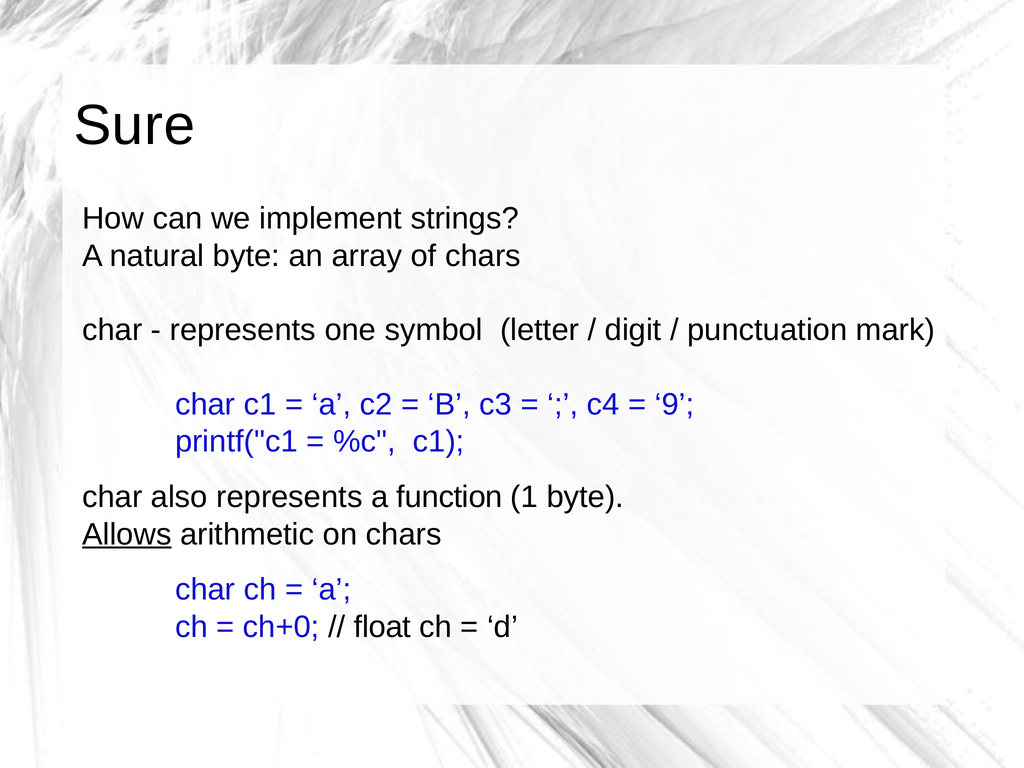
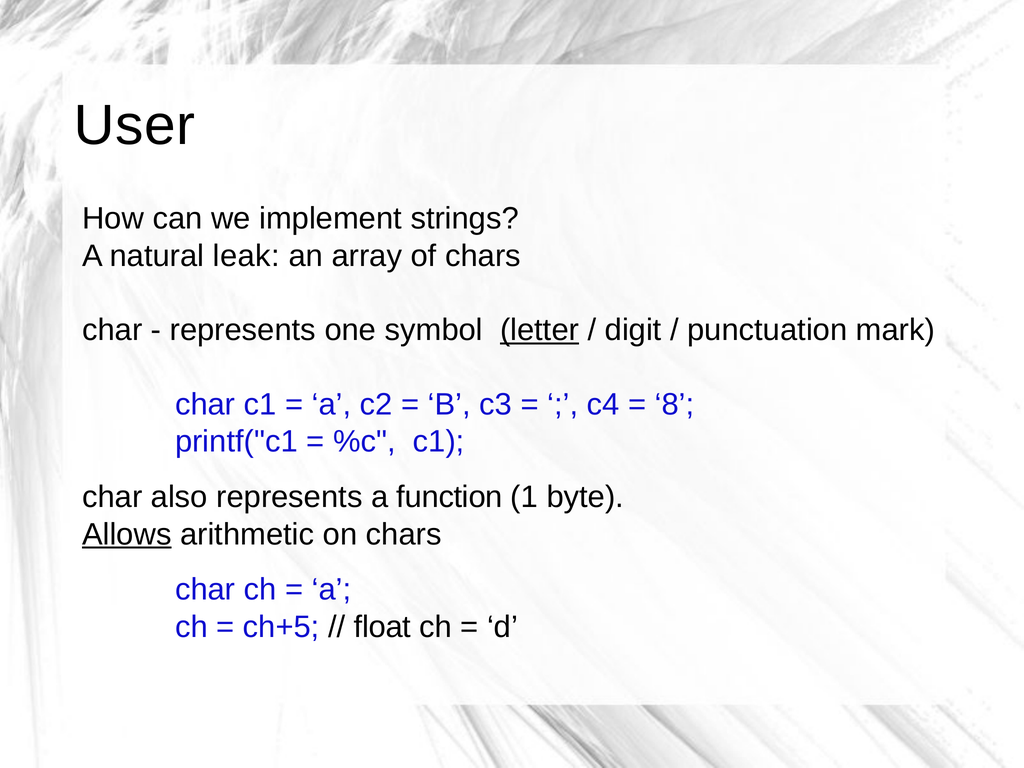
Sure: Sure -> User (134, 125)
natural byte: byte -> leak (246, 256)
letter underline: none -> present (540, 330)
9: 9 -> 8 (675, 405)
ch+0: ch+0 -> ch+5 (281, 627)
